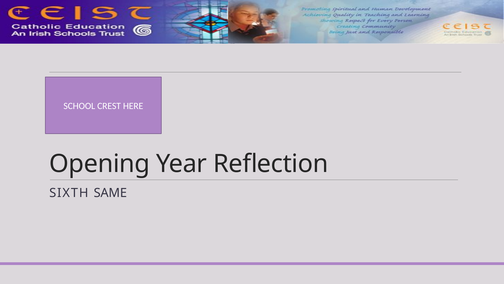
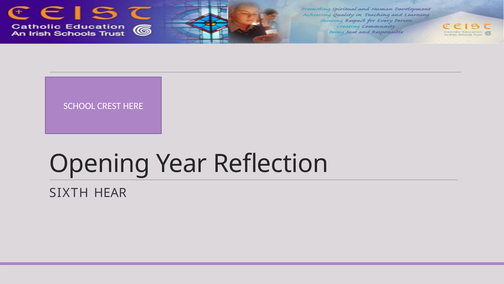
SAME: SAME -> HEAR (110, 193)
